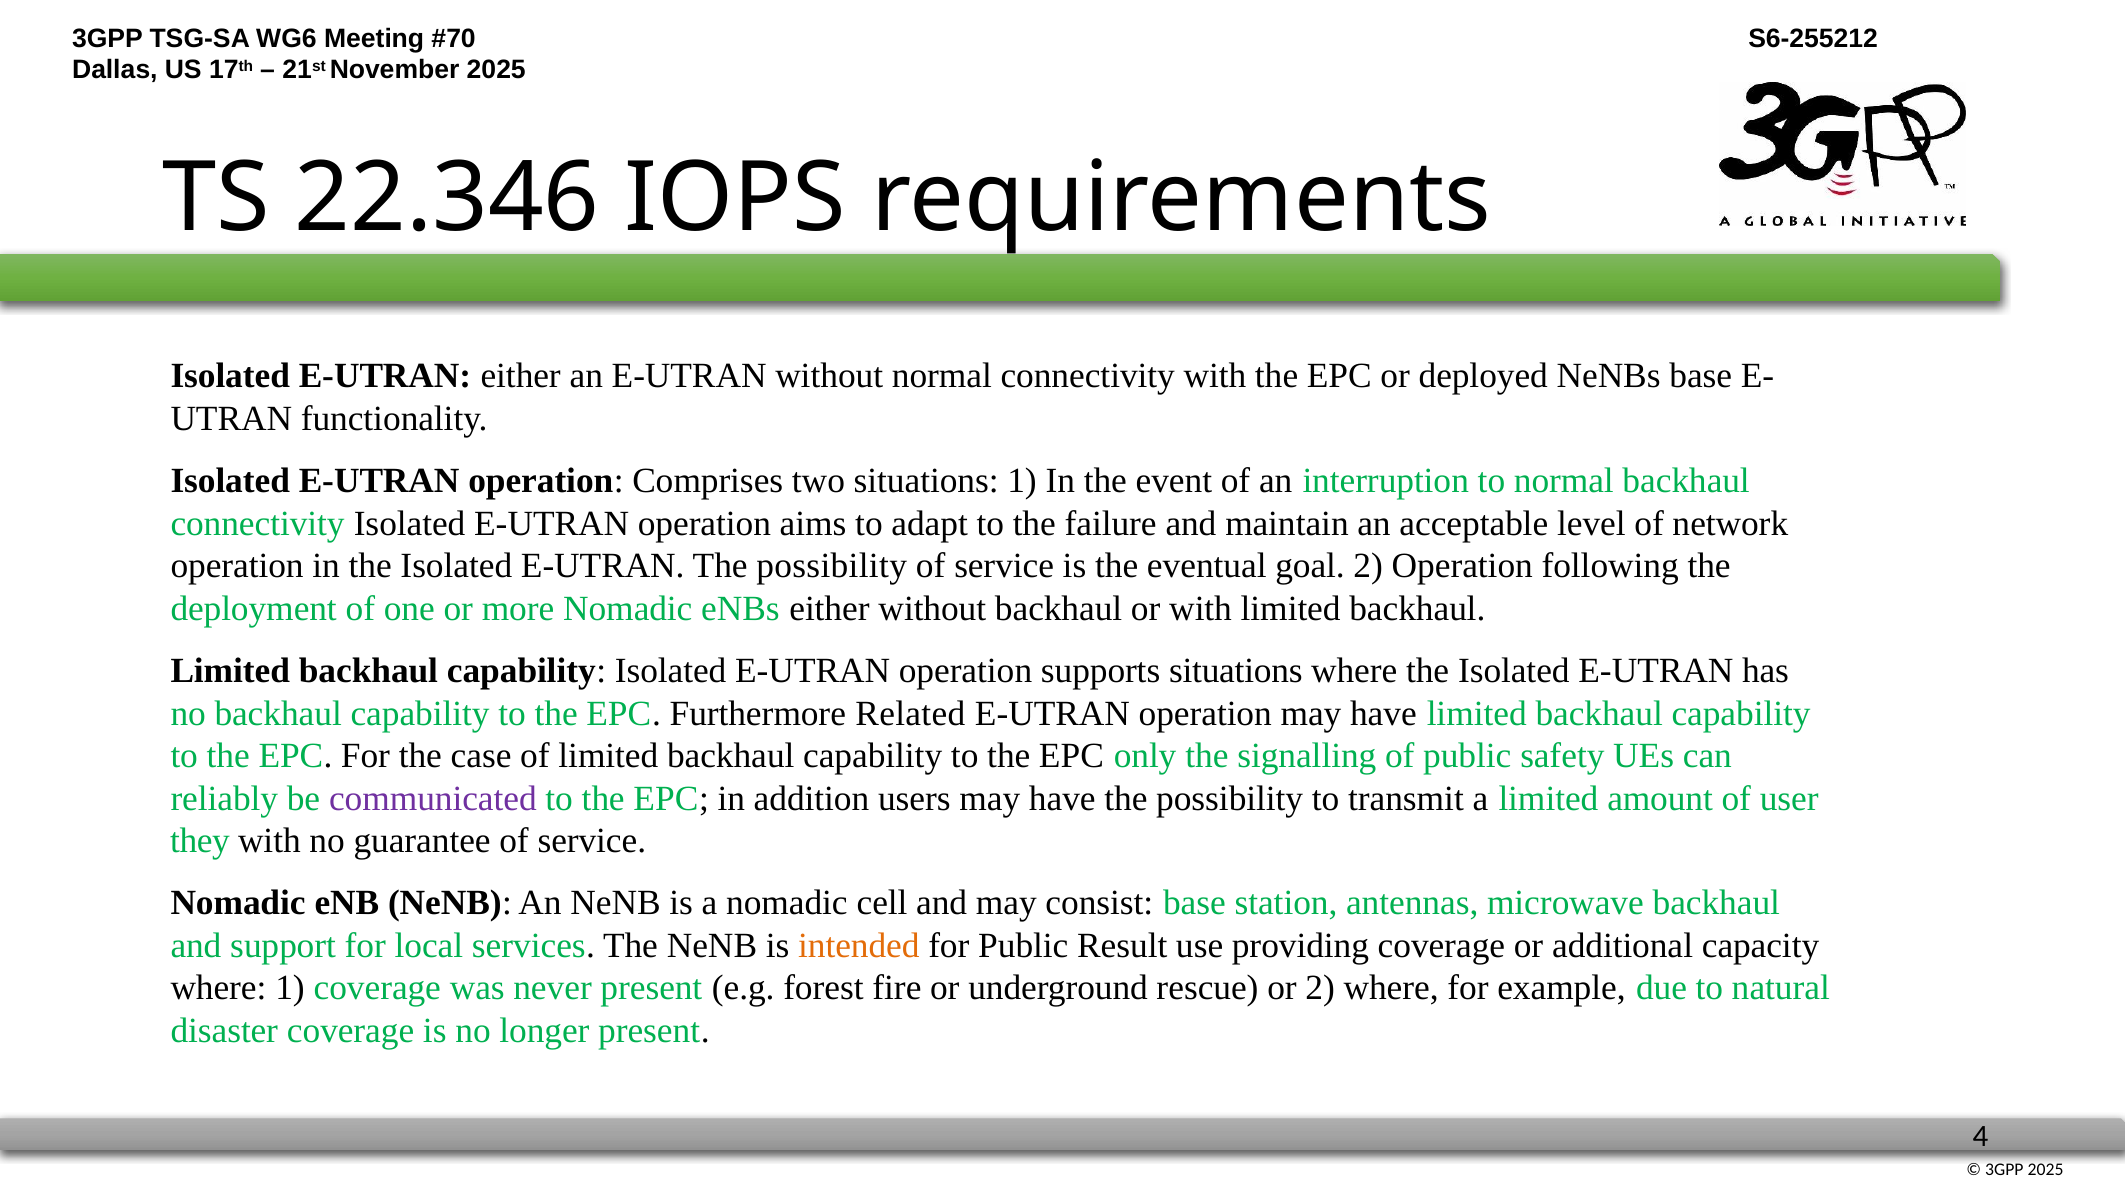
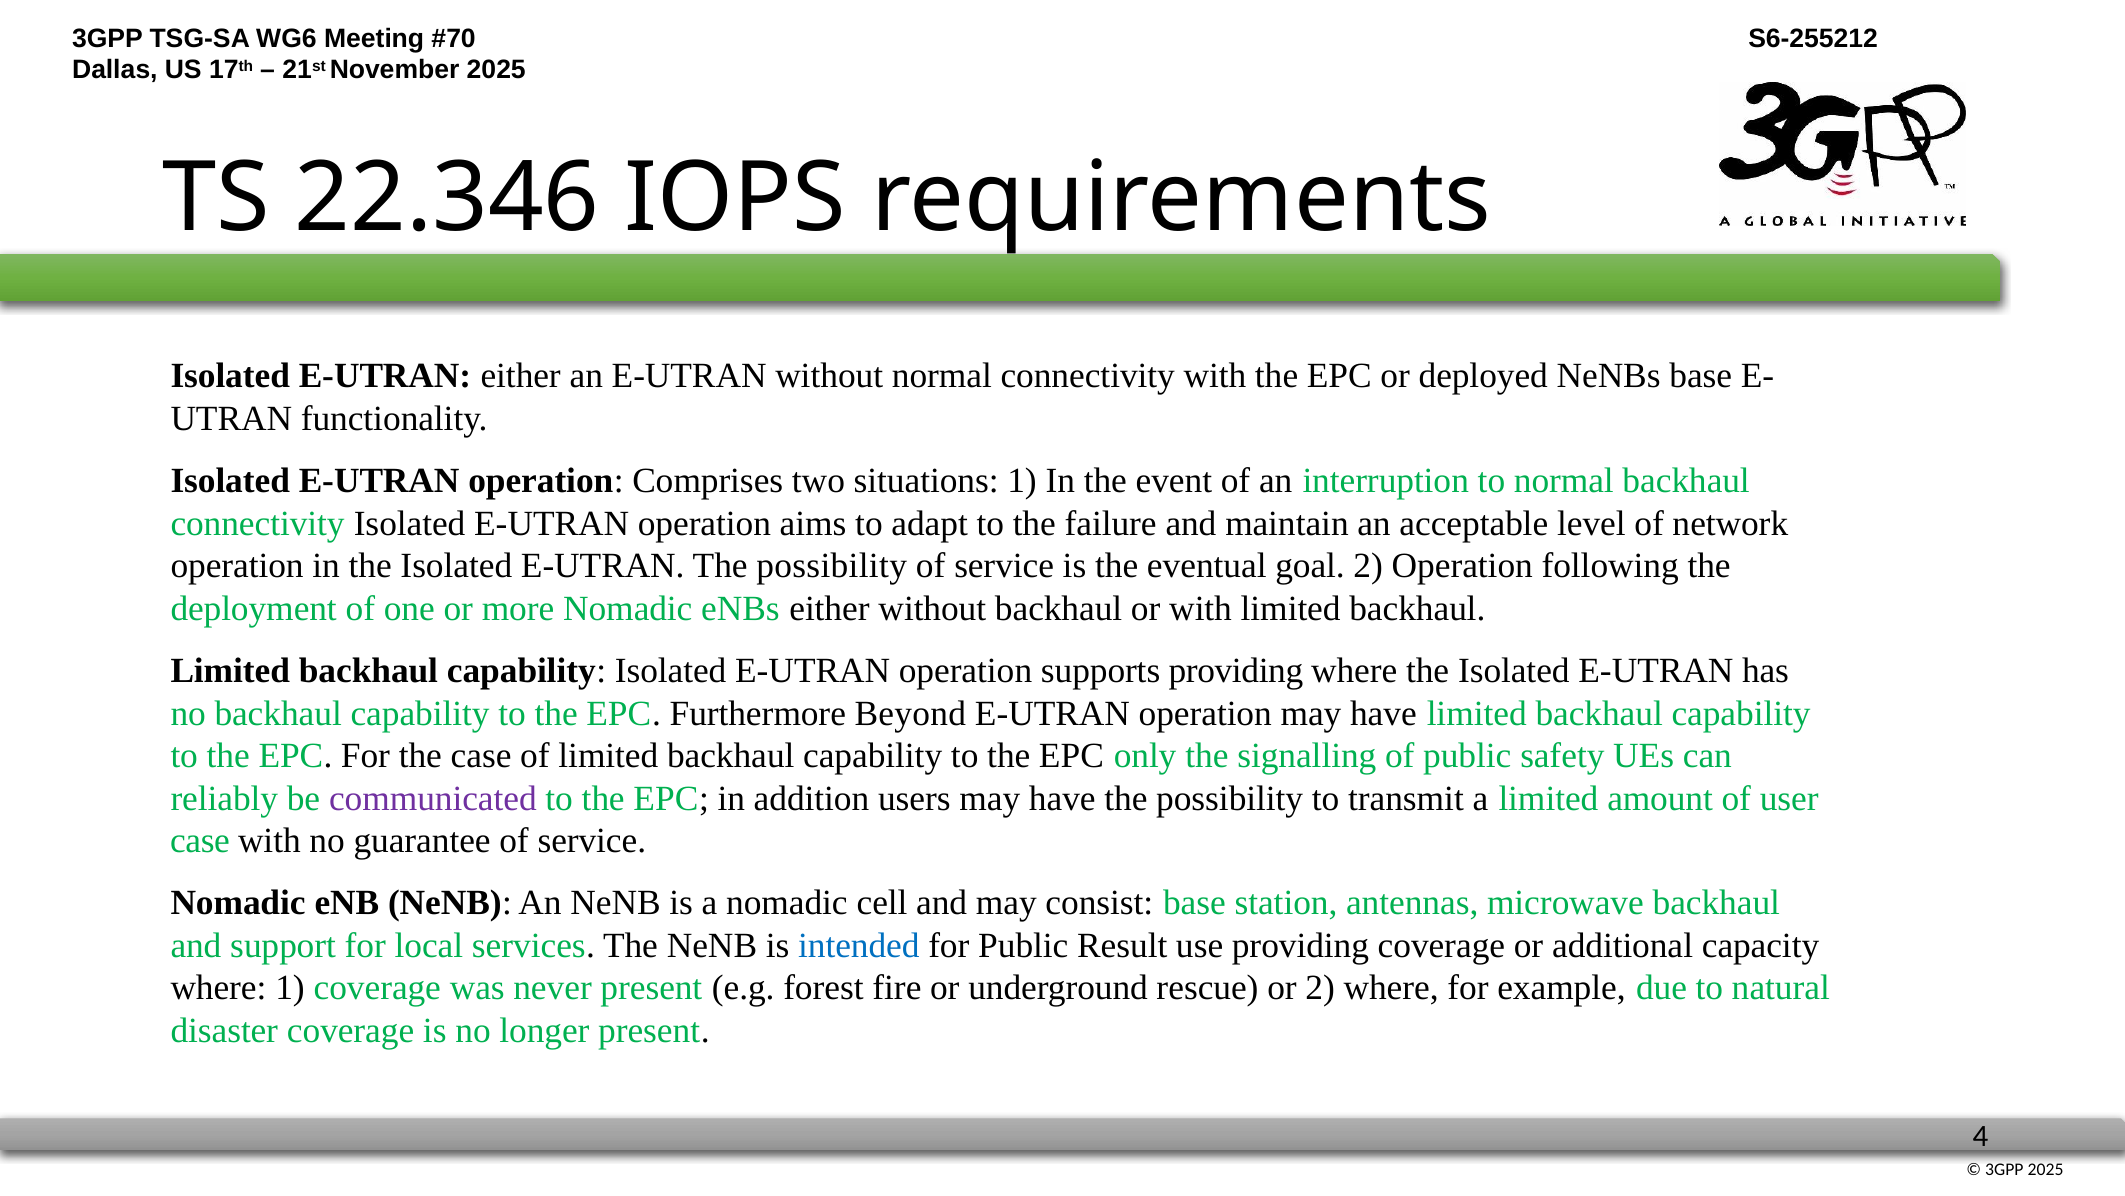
supports situations: situations -> providing (1236, 670)
Related: Related -> Beyond (910, 713)
they: they -> case (200, 840)
intended colour: orange -> blue (859, 945)
